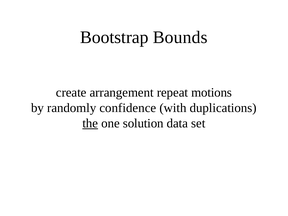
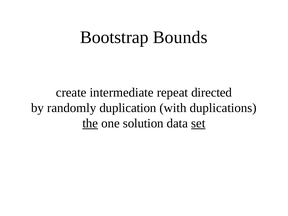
arrangement: arrangement -> intermediate (122, 93)
motions: motions -> directed (212, 93)
confidence: confidence -> duplication (128, 108)
set underline: none -> present (198, 123)
